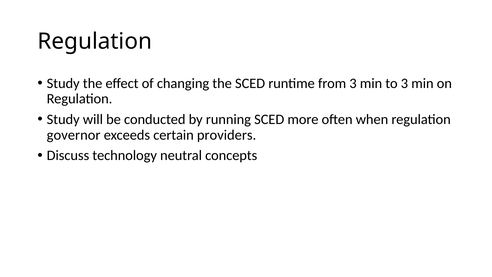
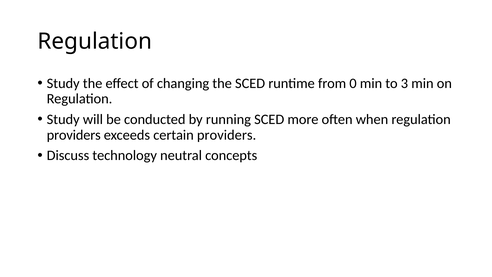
from 3: 3 -> 0 (353, 83)
governor: governor -> providers (74, 135)
